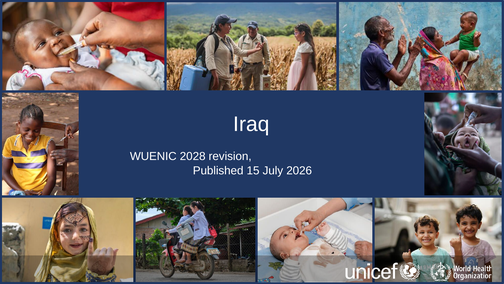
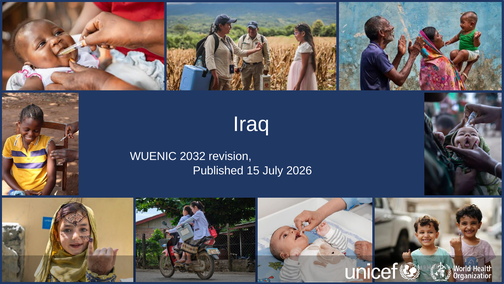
2028: 2028 -> 2032 (193, 156)
